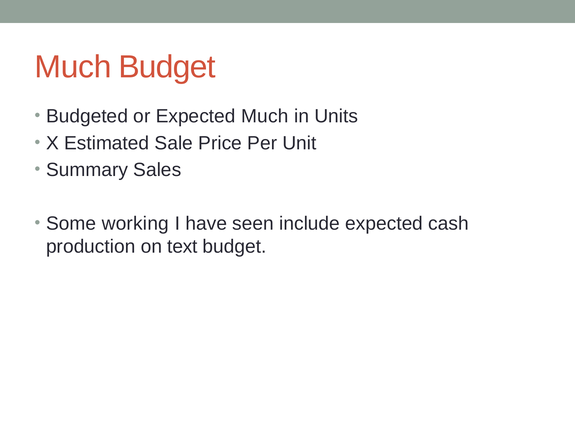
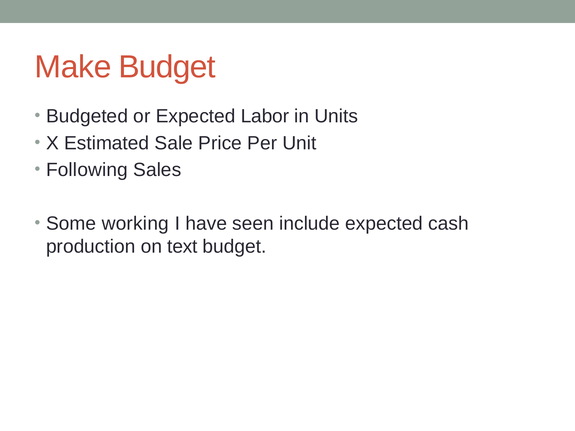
Much: Much -> Make (73, 67)
Expected Much: Much -> Labor (265, 116)
Summary: Summary -> Following (87, 170)
